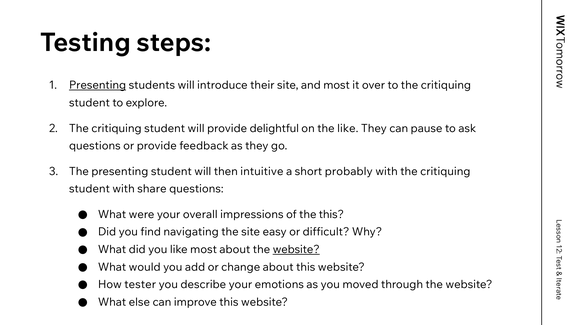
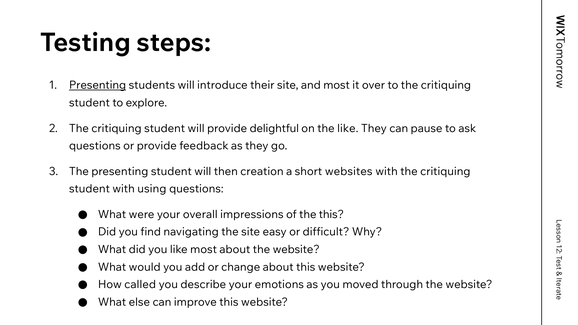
intuitive: intuitive -> creation (262, 171)
probably: probably -> websites (349, 171)
share: share -> using (152, 189)
website underline: present -> none (296, 250)
tester: tester -> called (140, 285)
